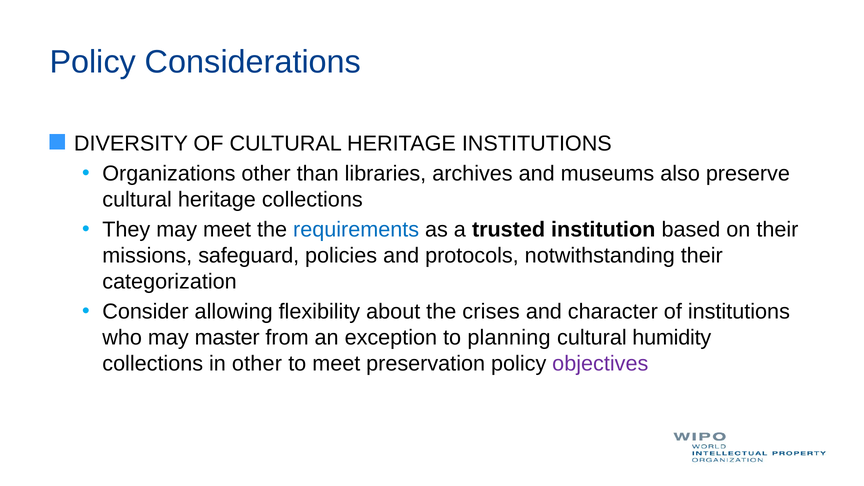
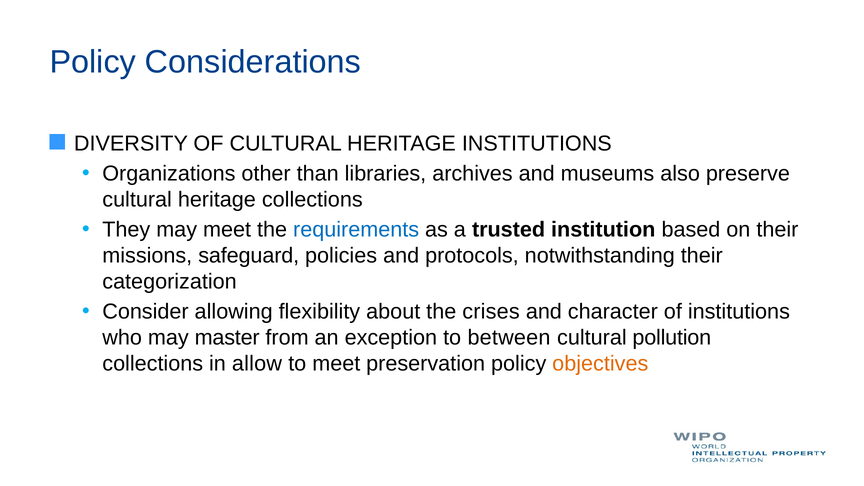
planning: planning -> between (509, 338)
humidity: humidity -> pollution (672, 338)
in other: other -> allow (257, 364)
objectives colour: purple -> orange (600, 364)
